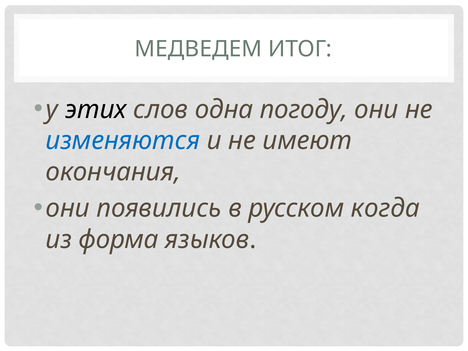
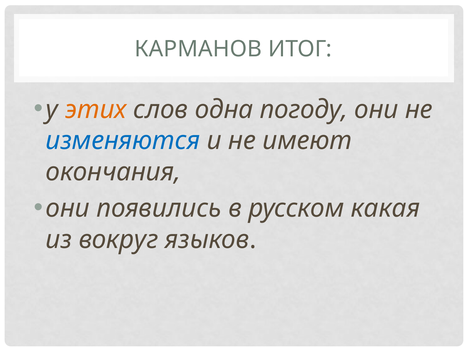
МЕДВЕДЕМ: МЕДВЕДЕМ -> КАРМАНОВ (198, 49)
этих colour: black -> orange (96, 109)
когда: когда -> какая (385, 208)
форма: форма -> вокруг (119, 239)
